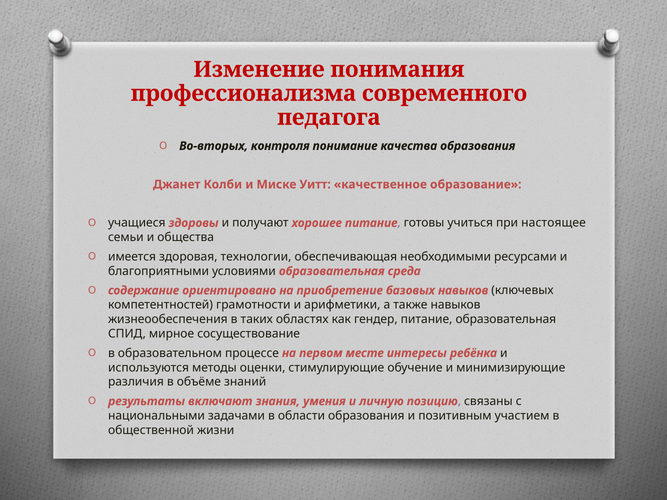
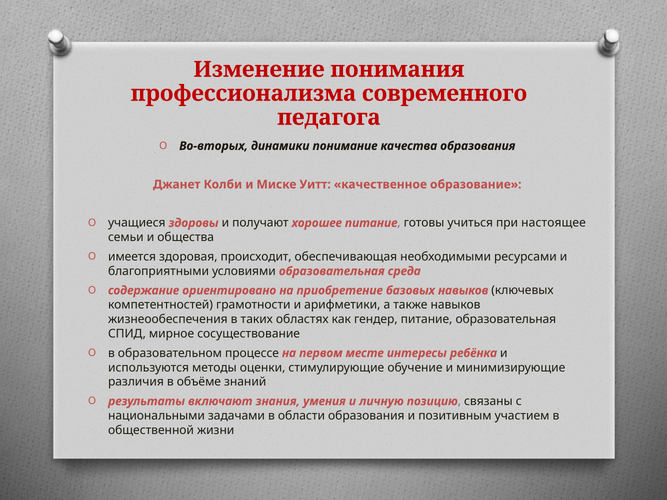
контроля: контроля -> динамики (280, 146)
технологии: технологии -> происходит (256, 257)
